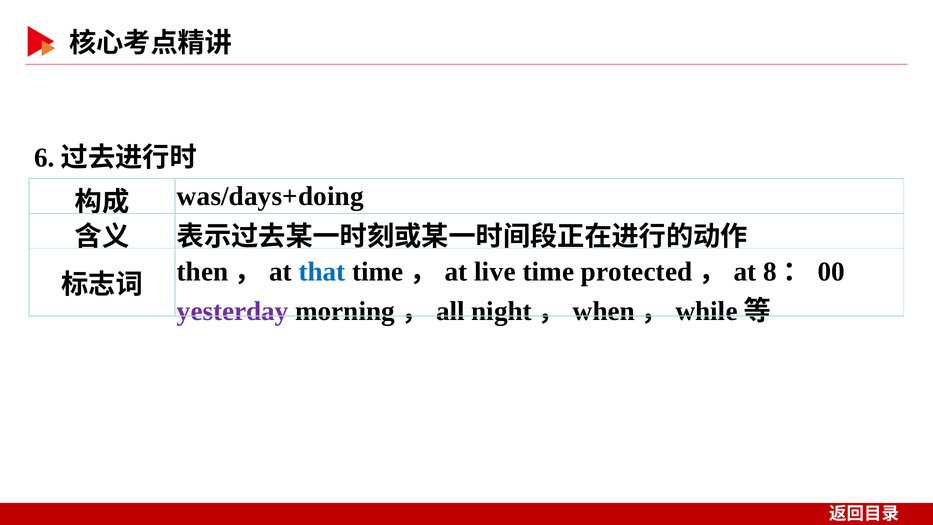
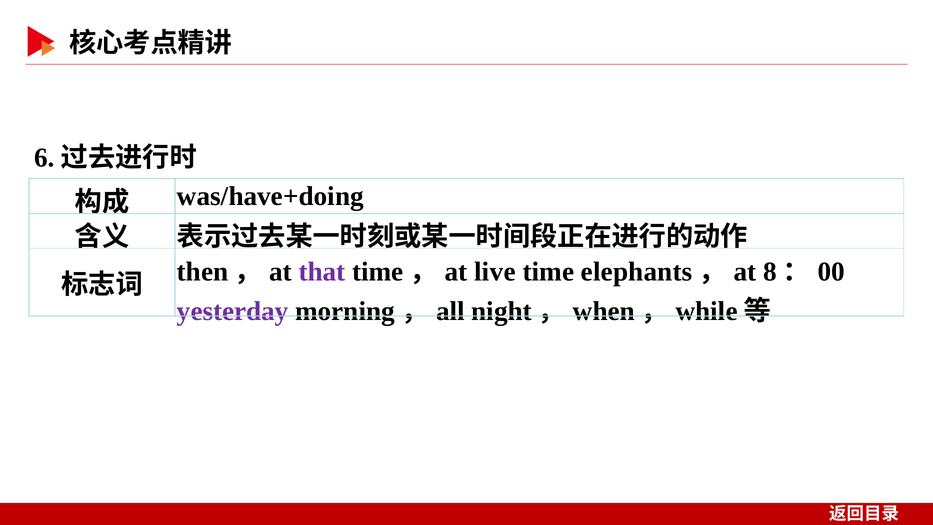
was/days+doing: was/days+doing -> was/have+doing (270, 196)
that colour: blue -> purple (322, 272)
protected: protected -> elephants (637, 272)
